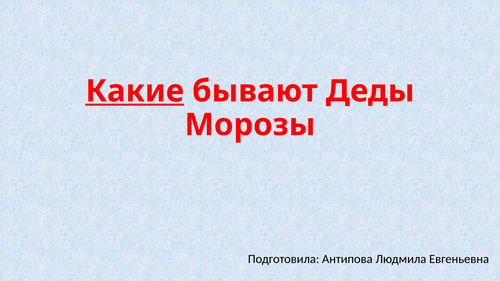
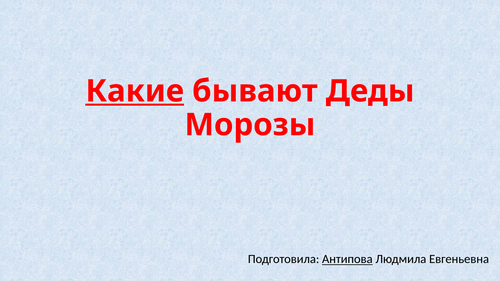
Антипова underline: none -> present (347, 259)
